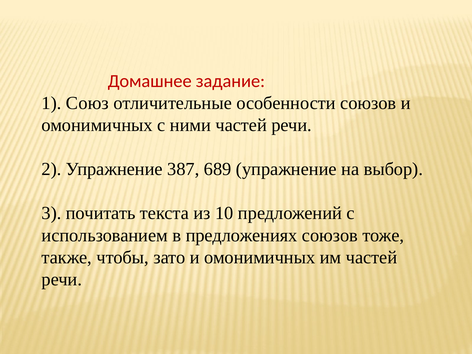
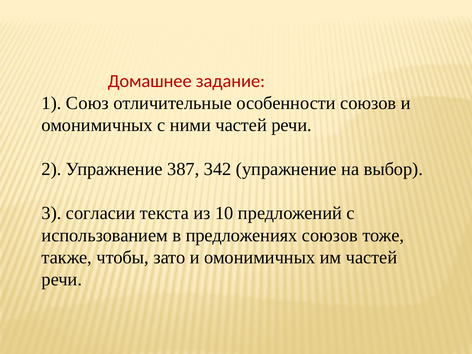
689: 689 -> 342 (218, 169)
почитать: почитать -> согласии (101, 213)
